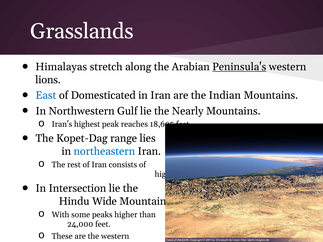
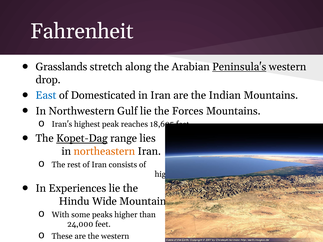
Grasslands: Grasslands -> Fahrenheit (82, 31)
Himalayas: Himalayas -> Grasslands (61, 67)
lions: lions -> drop (48, 80)
Nearly: Nearly -> Forces (188, 111)
Kopet-Dag underline: none -> present (82, 139)
northeastern colour: blue -> orange (104, 151)
Intersection: Intersection -> Experiences (77, 189)
